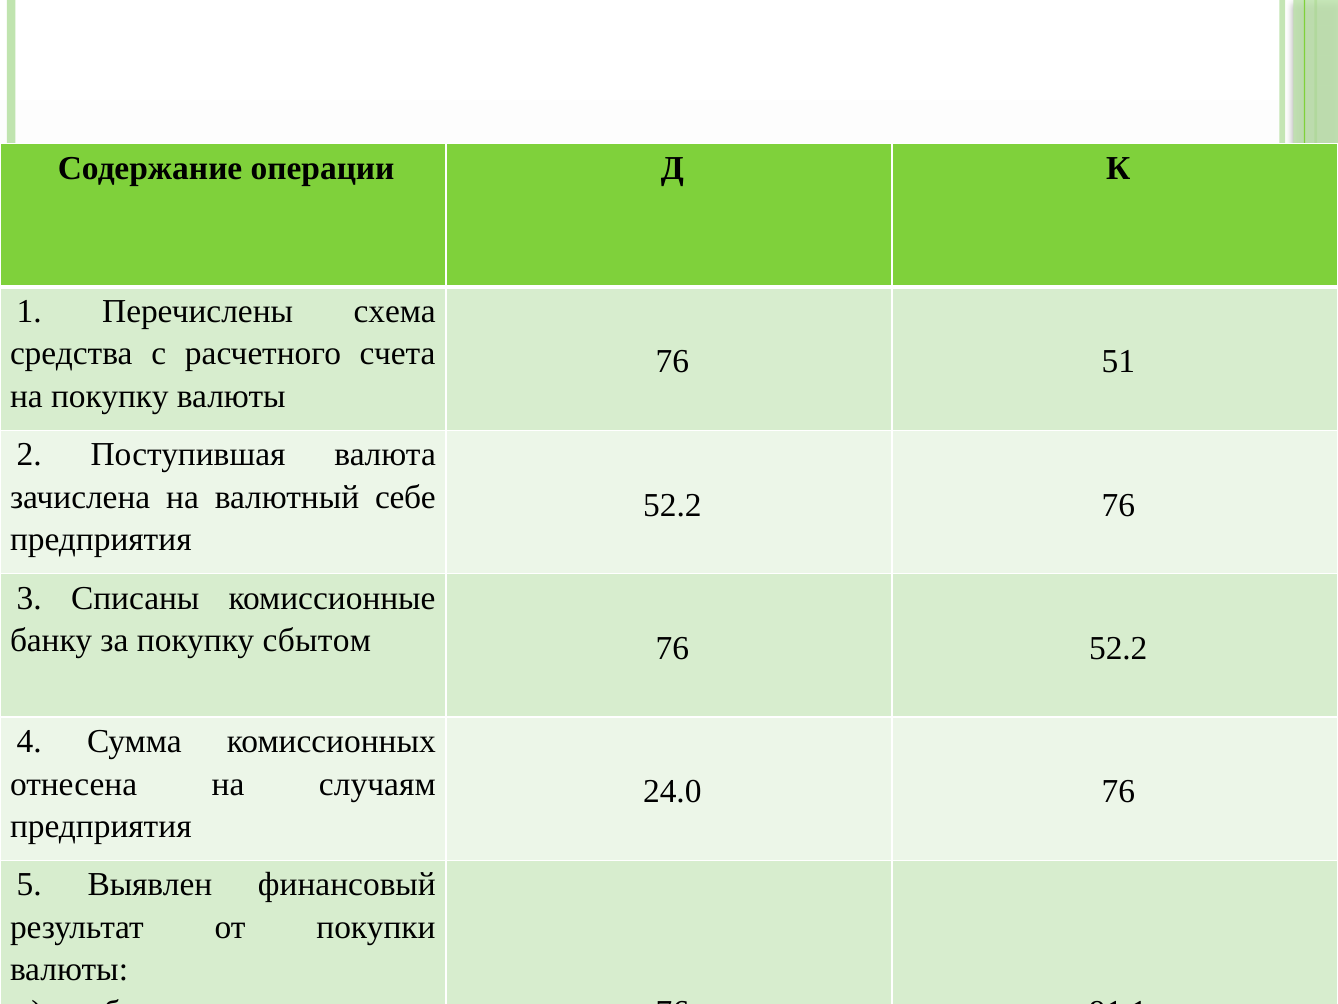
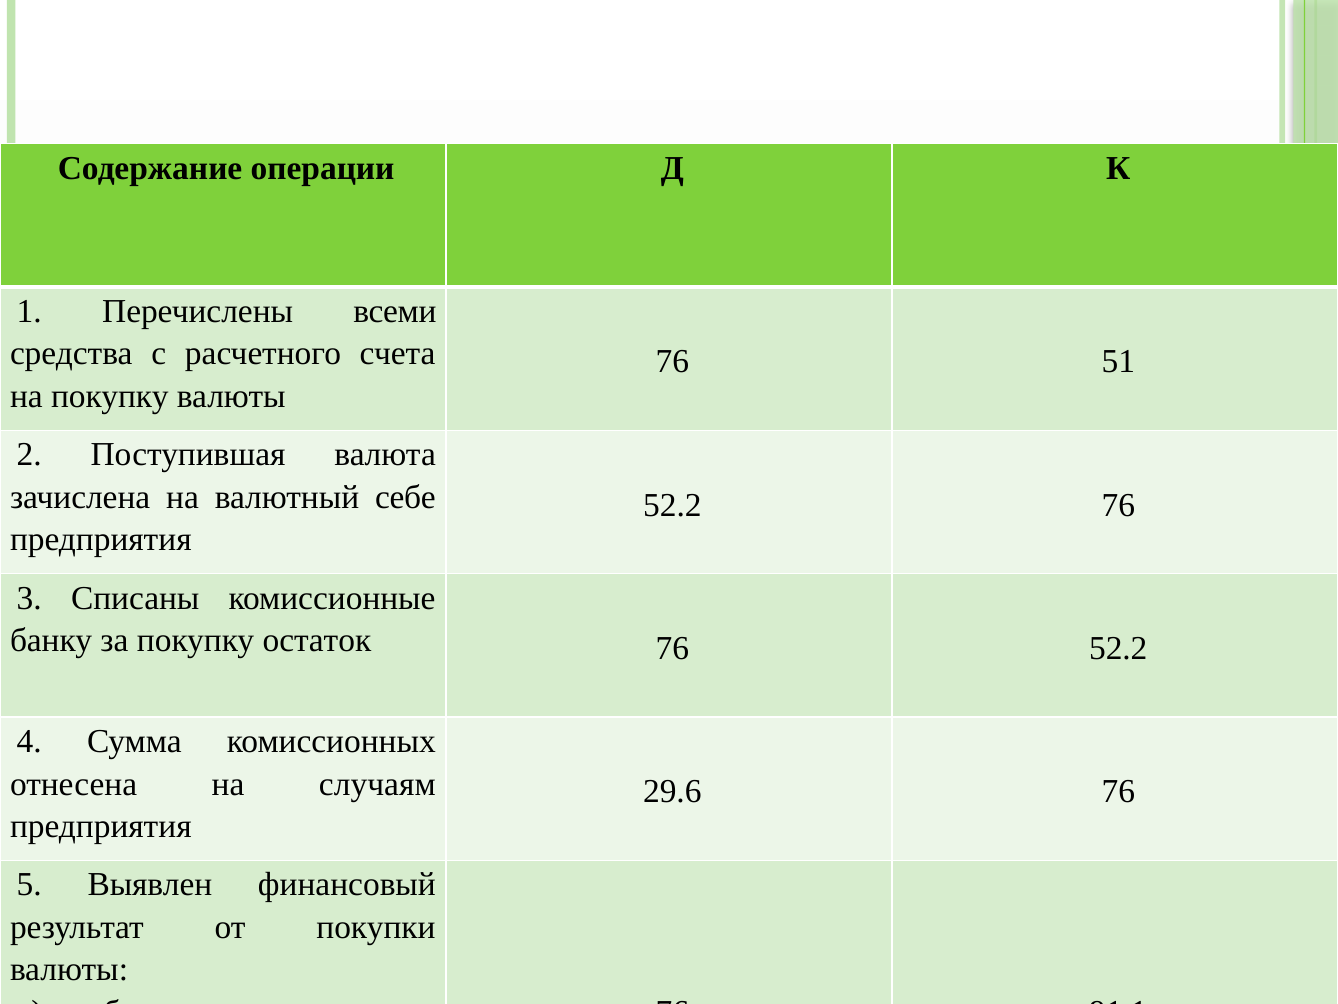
схема: схема -> всеми (395, 311)
сбытом: сбытом -> остаток (317, 640)
24.0: 24.0 -> 29.6 (672, 791)
